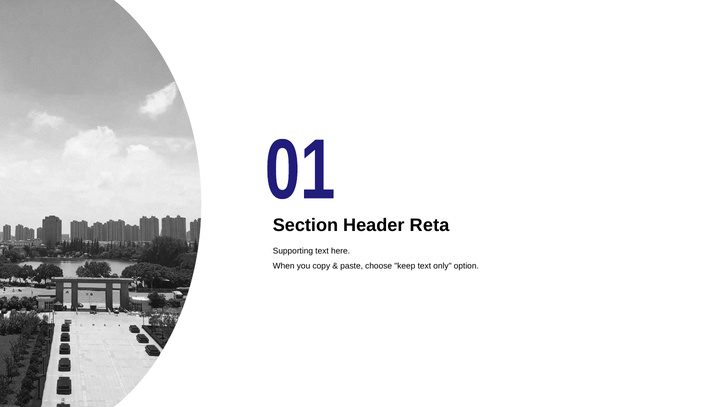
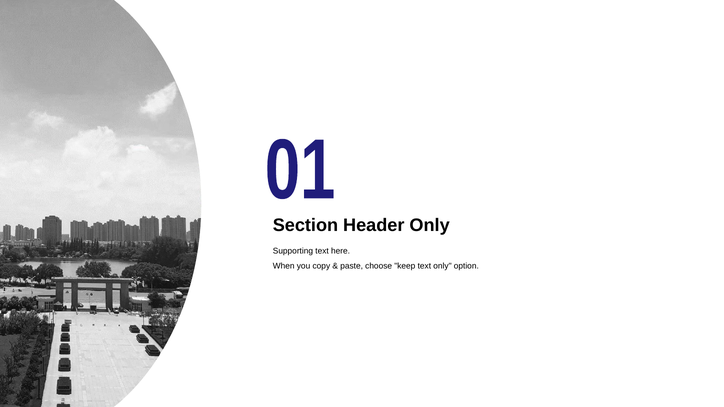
Header Reta: Reta -> Only (430, 226)
